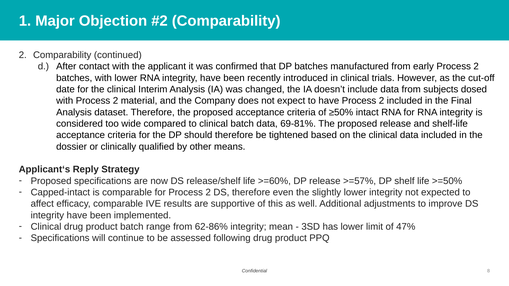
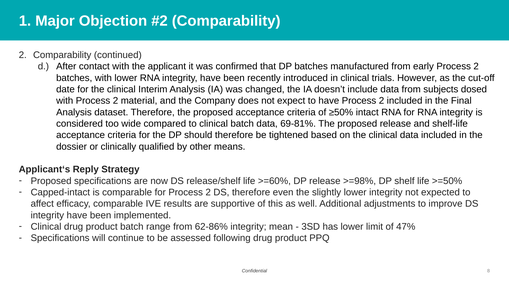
>=57%: >=57% -> >=98% (360, 181)
